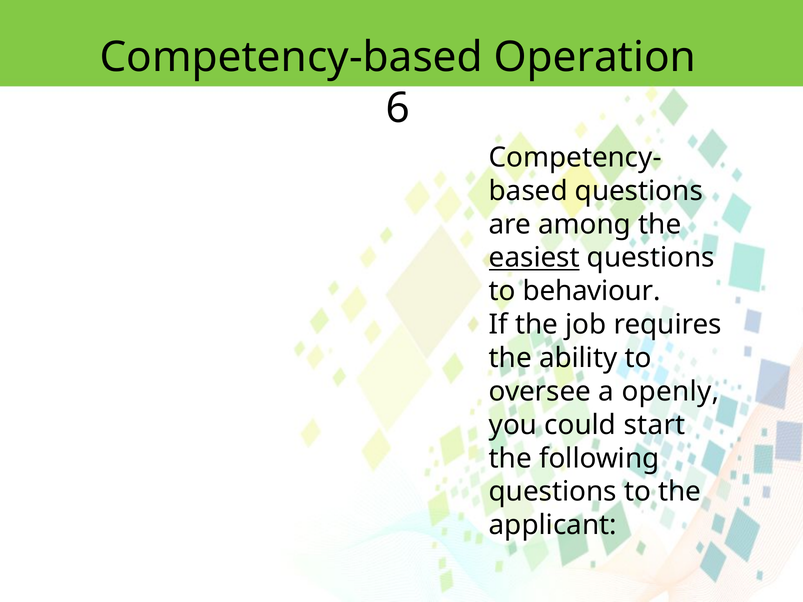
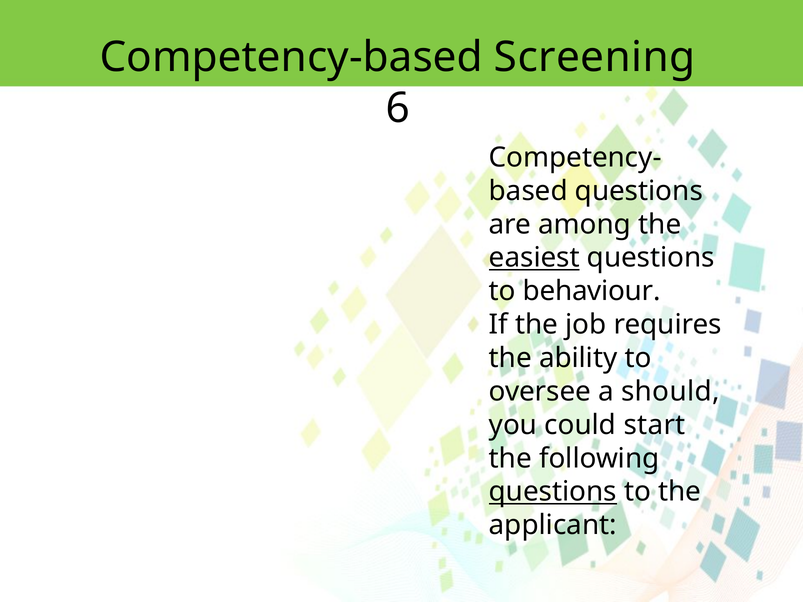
Operation: Operation -> Screening (595, 57)
openly: openly -> should (670, 392)
questions underline: none -> present (553, 492)
